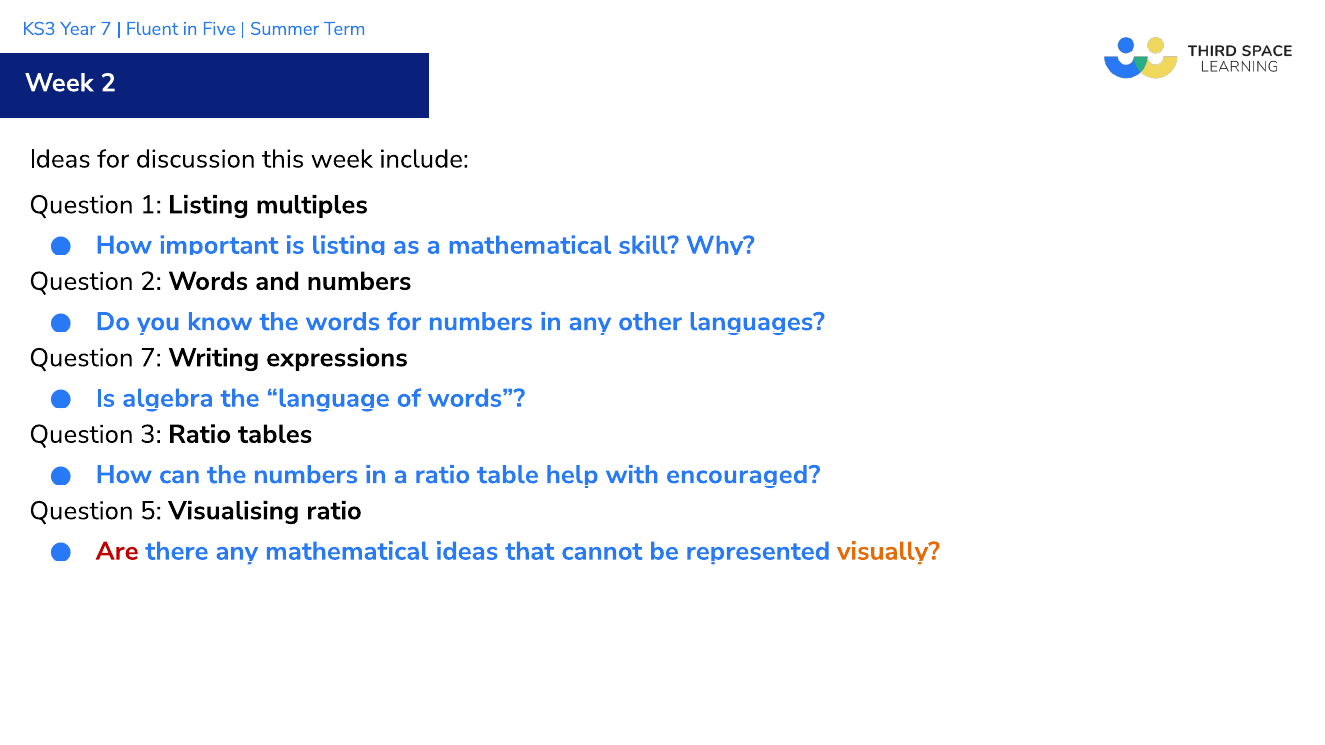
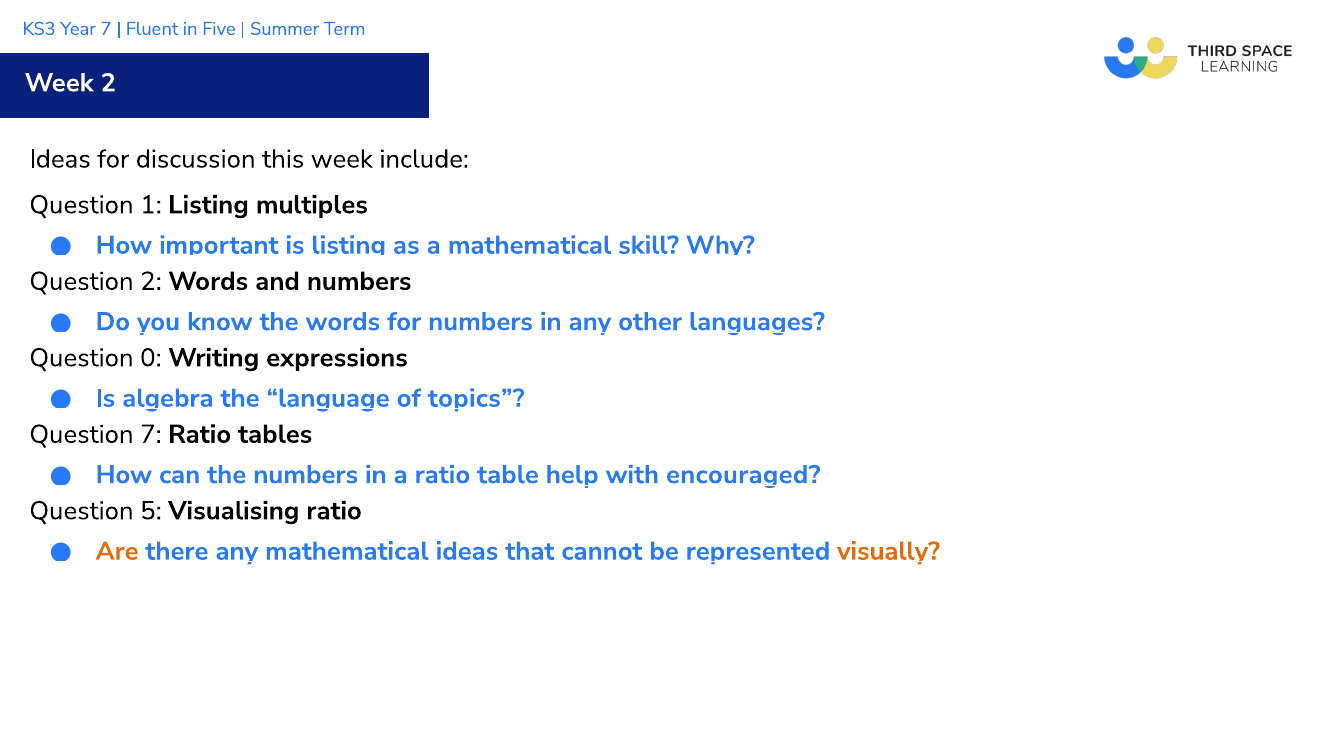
Question 7: 7 -> 0 (151, 358)
of words: words -> topics (476, 398)
Question 3: 3 -> 7 (151, 434)
Are colour: red -> orange (117, 551)
